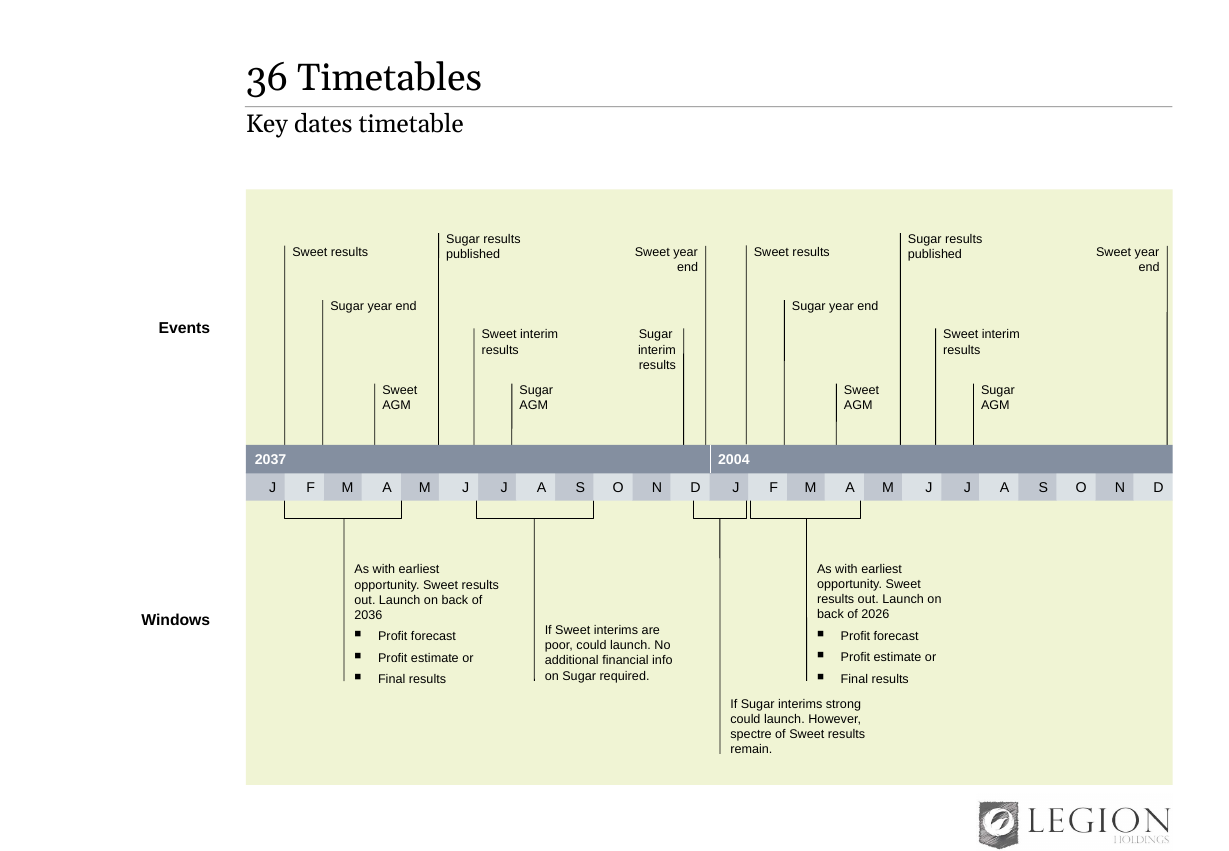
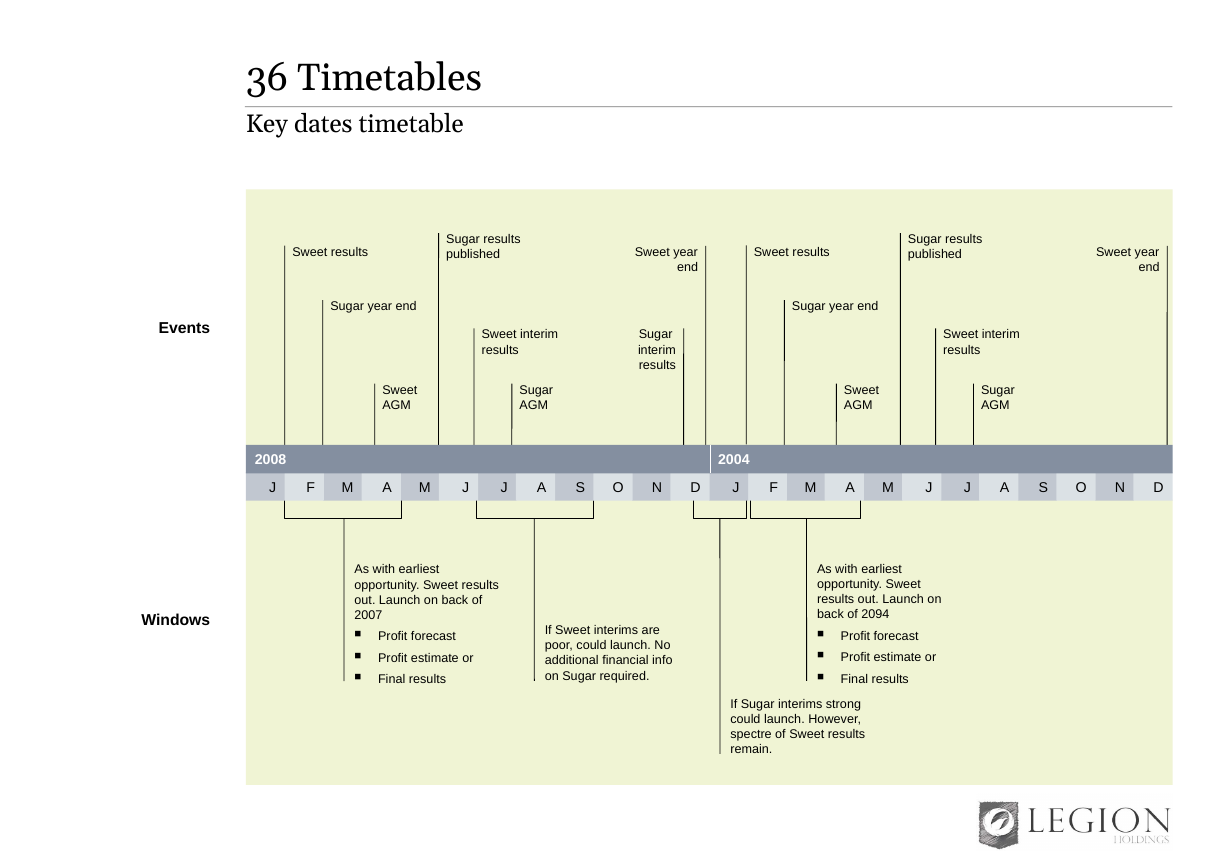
2037: 2037 -> 2008 (271, 460)
2026: 2026 -> 2094 (875, 615)
2036: 2036 -> 2007 (368, 615)
